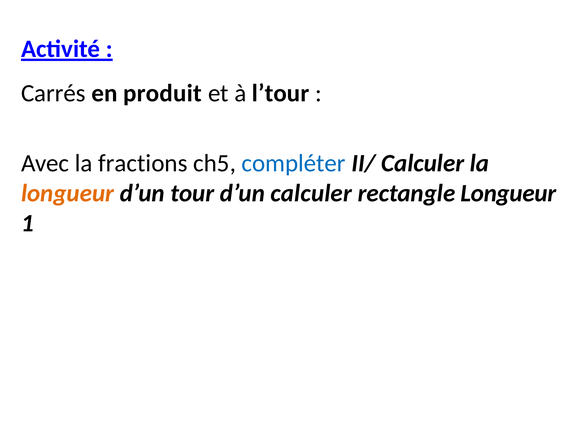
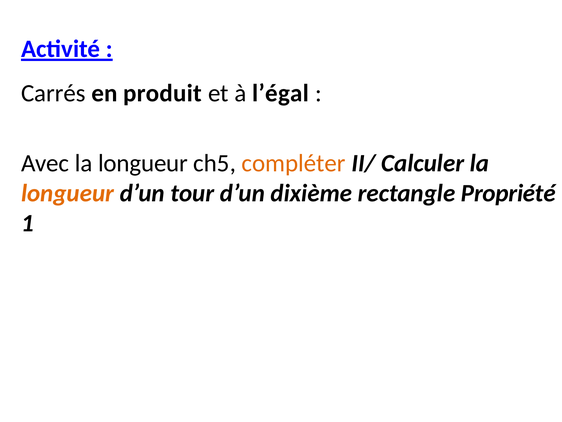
l’tour: l’tour -> l’égal (281, 93)
Avec la fractions: fractions -> longueur (143, 163)
compléter colour: blue -> orange (294, 163)
d’un calculer: calculer -> dixième (311, 193)
rectangle Longueur: Longueur -> Propriété (508, 193)
